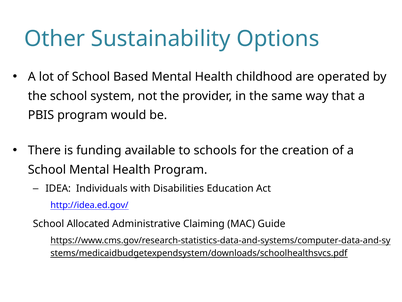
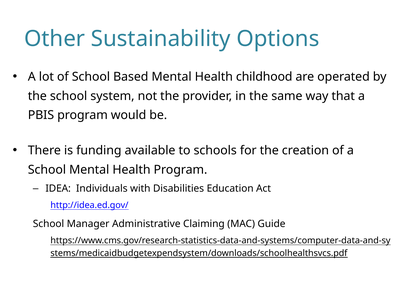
Allocated: Allocated -> Manager (88, 224)
